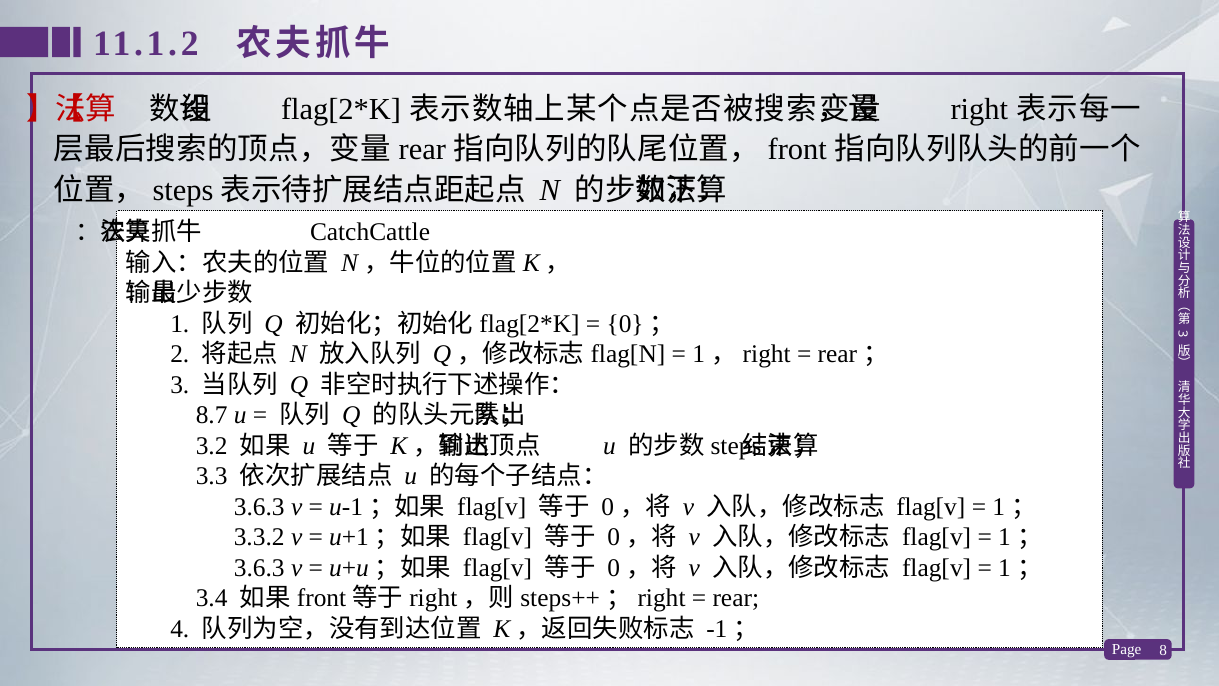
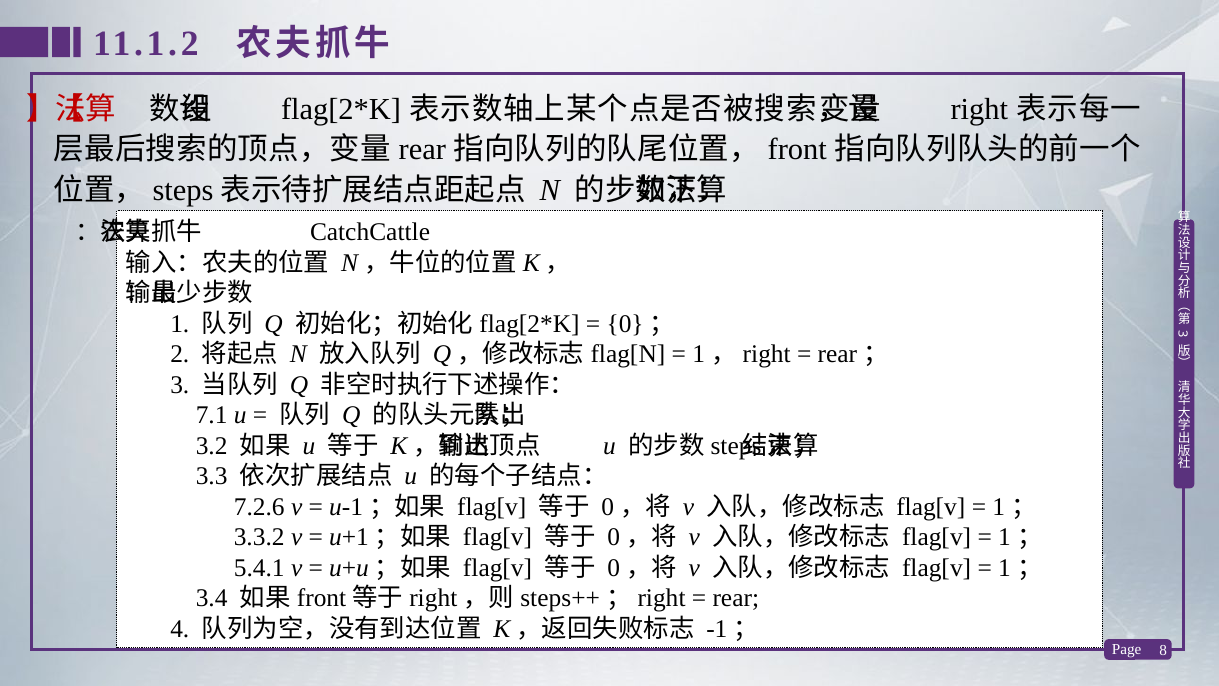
8.7: 8.7 -> 7.1 (212, 415)
3.6.3: 3.6.3 -> 7.2.6 (259, 507)
3.6.3: 3.6.3 -> 5.4.1 (259, 568)
